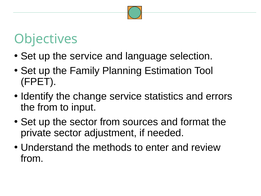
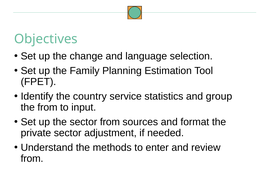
the service: service -> change (86, 56)
change: change -> country (90, 96)
errors: errors -> group (219, 96)
